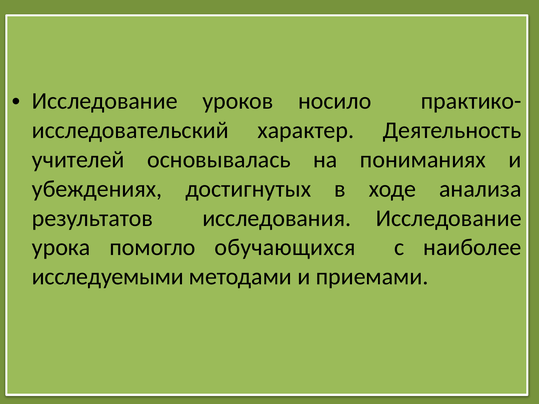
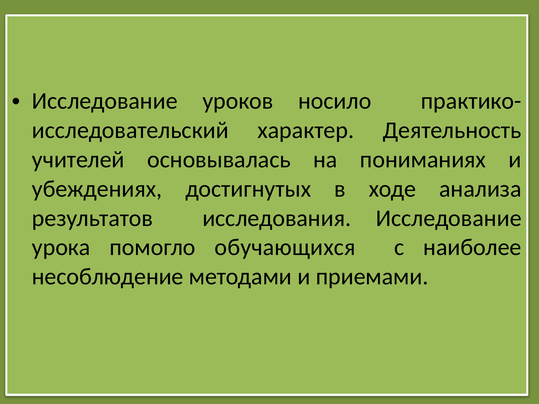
исследуемыми: исследуемыми -> несоблюдение (108, 277)
